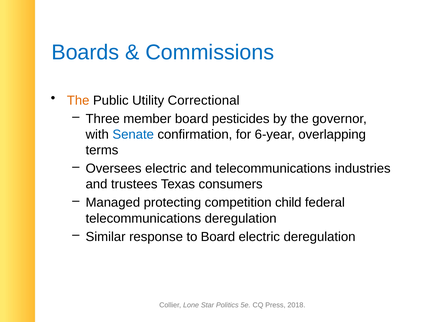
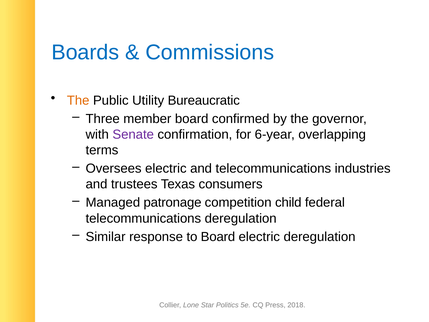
Correctional: Correctional -> Bureaucratic (204, 100)
pesticides: pesticides -> confirmed (241, 119)
Senate colour: blue -> purple (133, 134)
protecting: protecting -> patronage (173, 203)
